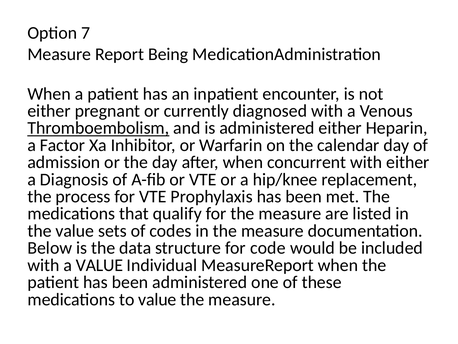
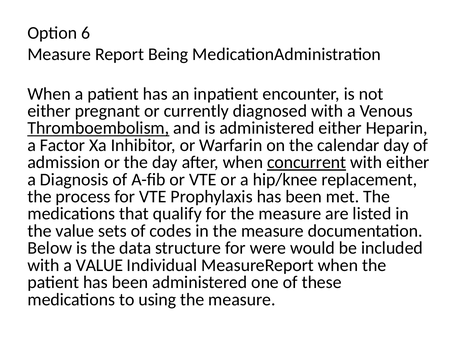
7: 7 -> 6 (86, 33)
concurrent underline: none -> present (307, 162)
code: code -> were (268, 248)
to value: value -> using (157, 299)
